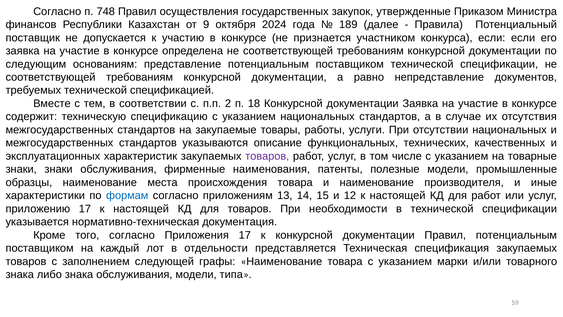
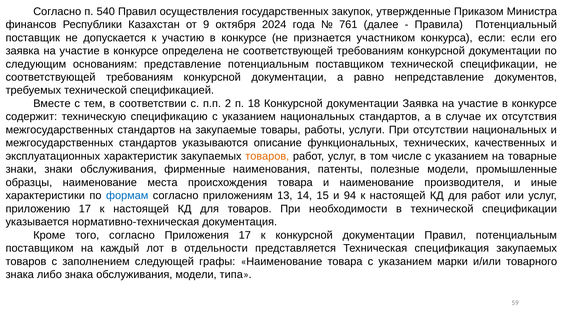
748: 748 -> 540 (106, 11)
189: 189 -> 761 (348, 25)
товаров colour: purple -> orange (267, 156)
12: 12 -> 94 (350, 195)
